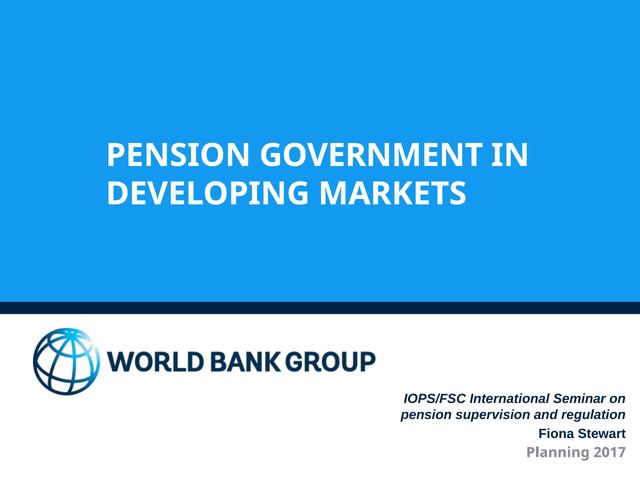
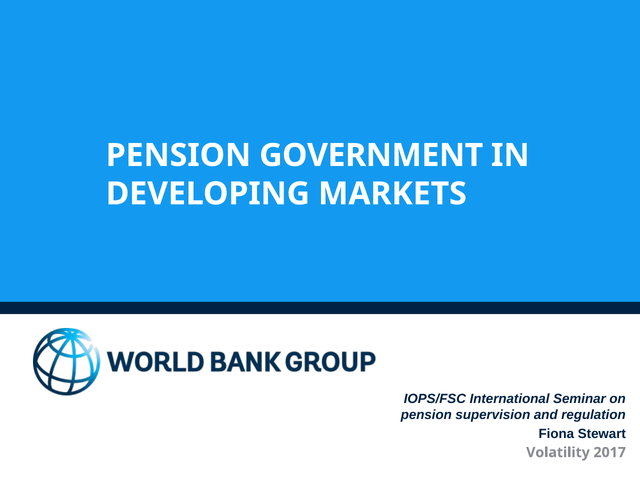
Planning: Planning -> Volatility (558, 452)
